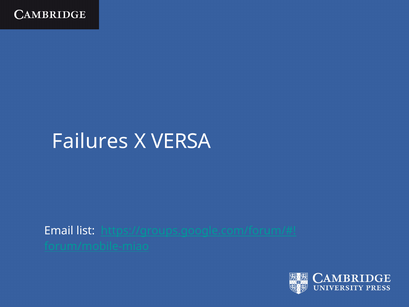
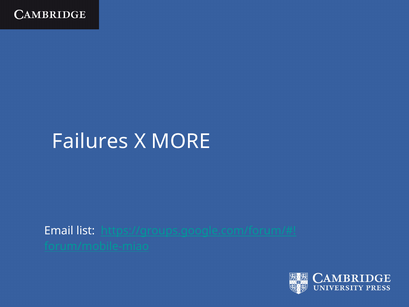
VERSA: VERSA -> MORE (181, 141)
